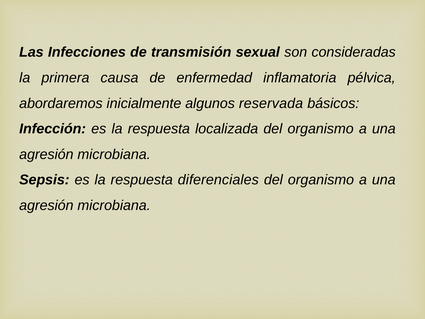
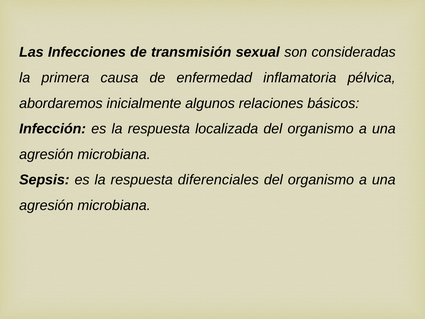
reservada: reservada -> relaciones (271, 103)
